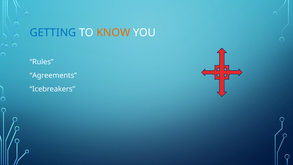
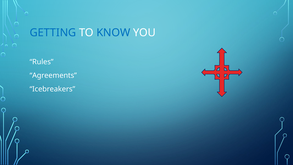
KNOW colour: orange -> blue (113, 33)
